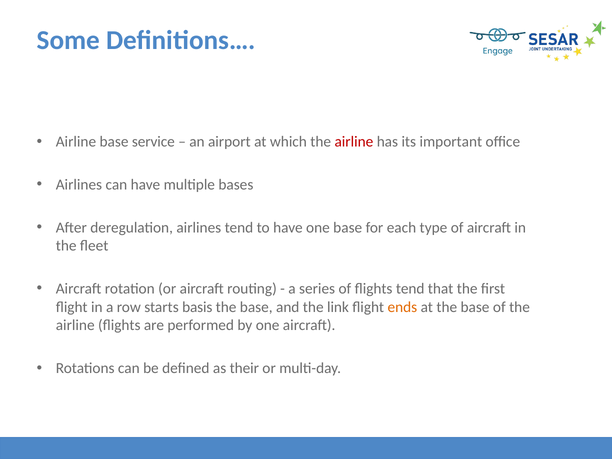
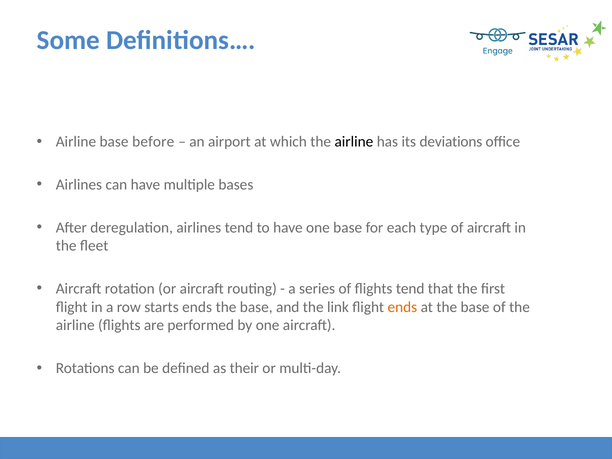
service: service -> before (153, 142)
airline colour: red -> black (354, 142)
important: important -> deviations (451, 142)
starts basis: basis -> ends (197, 307)
